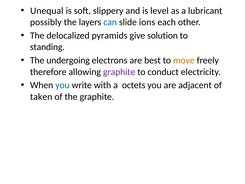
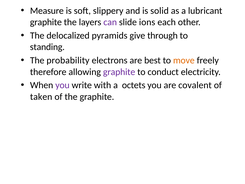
Unequal: Unequal -> Measure (47, 11)
level: level -> solid (160, 11)
possibly: possibly -> graphite (46, 22)
can colour: blue -> purple (110, 22)
solution: solution -> through (163, 36)
undergoing: undergoing -> probability (68, 60)
you colour: blue -> purple (62, 85)
adjacent: adjacent -> covalent (195, 85)
